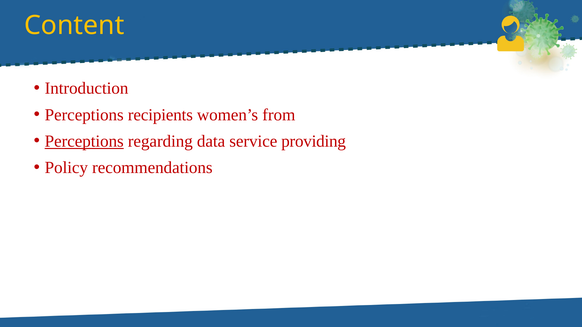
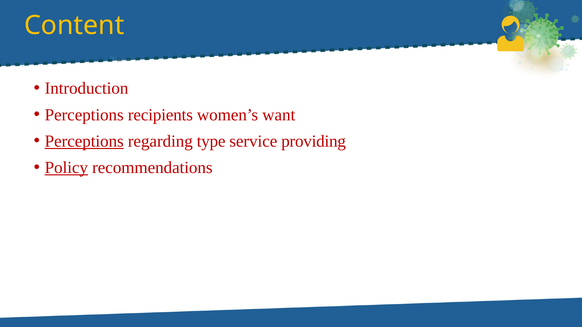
from: from -> want (279, 115)
data: data -> type (211, 141)
Policy underline: none -> present (66, 168)
